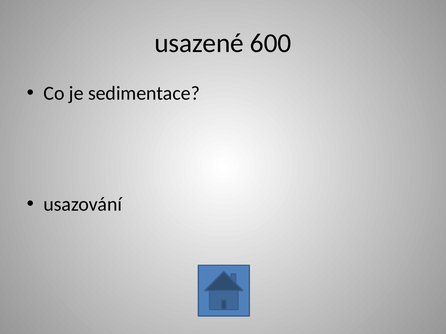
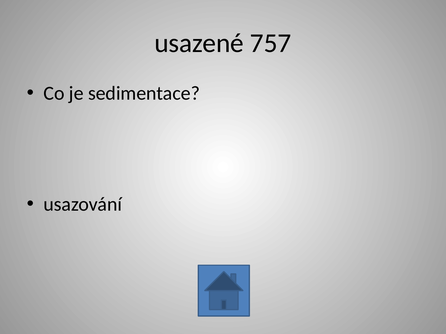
600: 600 -> 757 (271, 43)
